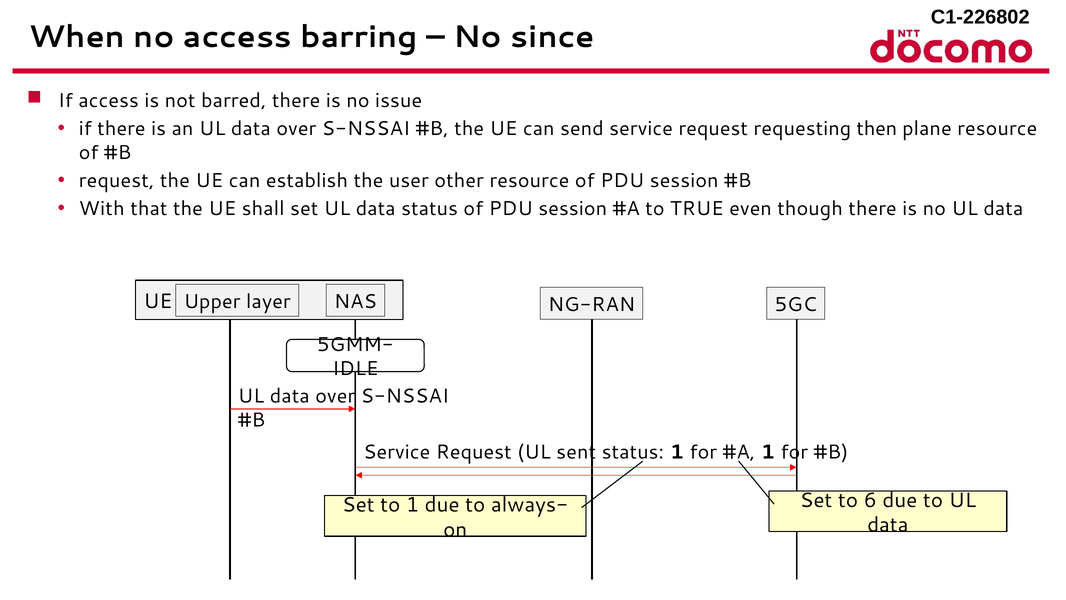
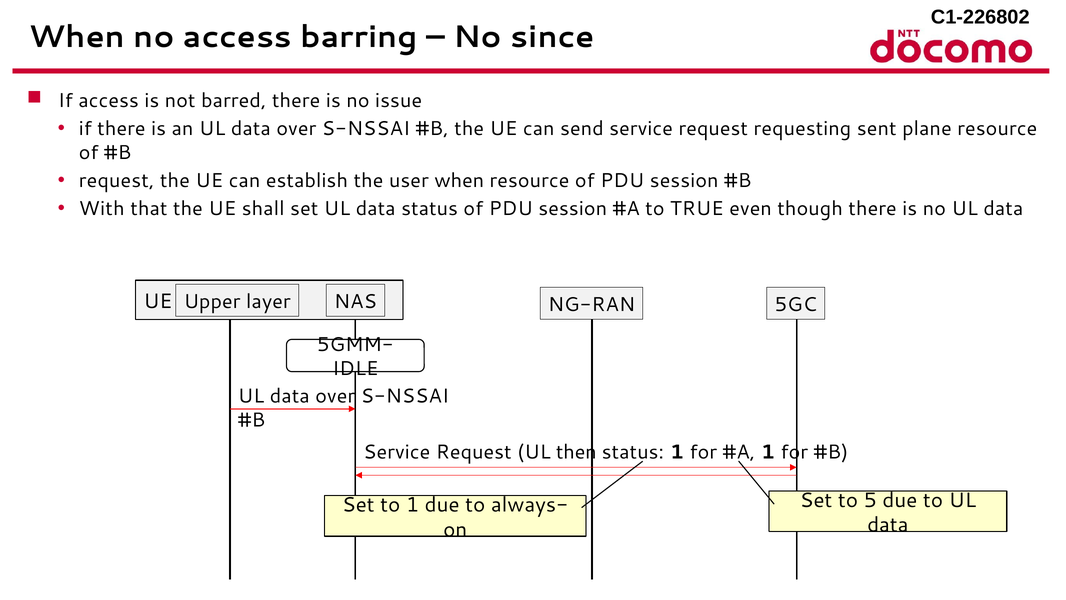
then: then -> sent (877, 129)
user other: other -> when (459, 181)
sent: sent -> then (576, 452)
6: 6 -> 5 (870, 500)
